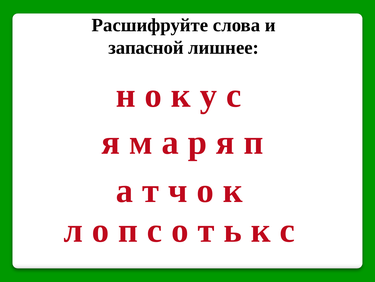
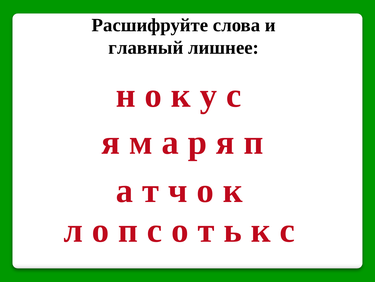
запасной: запасной -> главный (146, 48)
